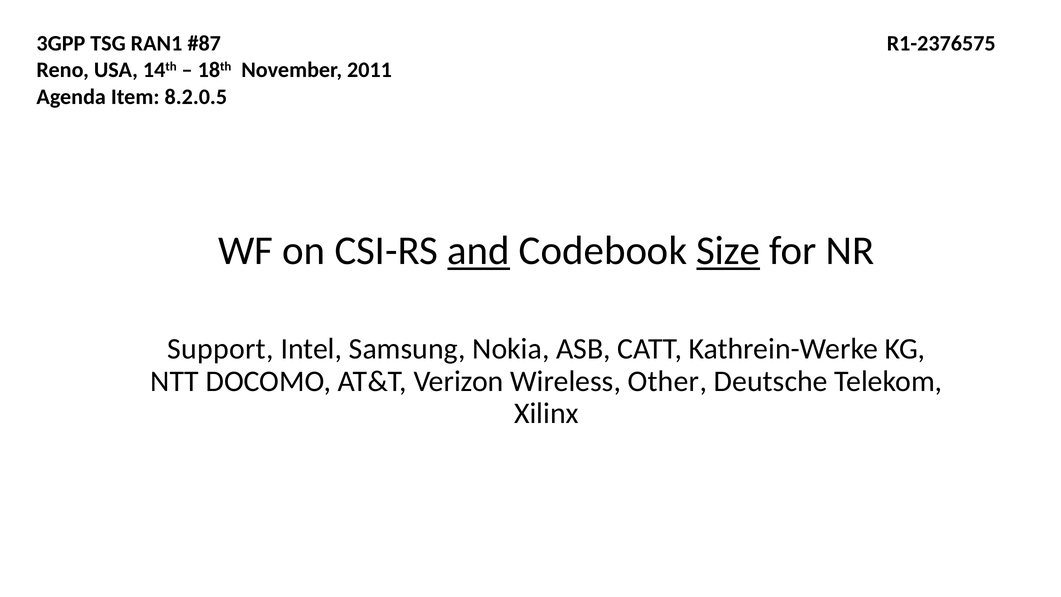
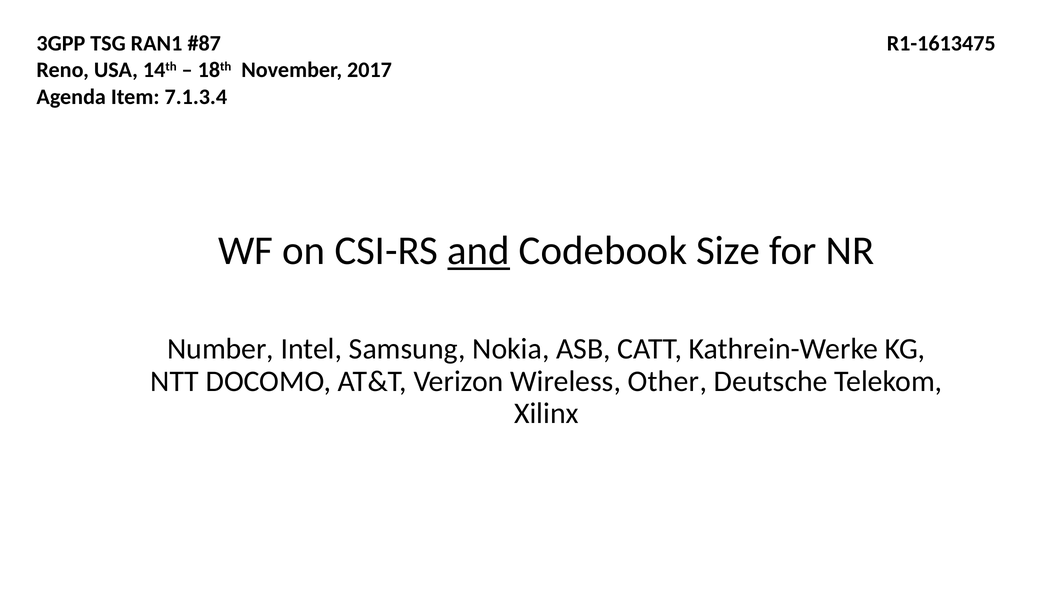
R1-2376575: R1-2376575 -> R1-1613475 (941, 44)
2011: 2011 -> 2017 (370, 70)
8.2.0.5: 8.2.0.5 -> 7.1.3.4 (196, 97)
Size underline: present -> none (728, 251)
Support: Support -> Number (221, 349)
